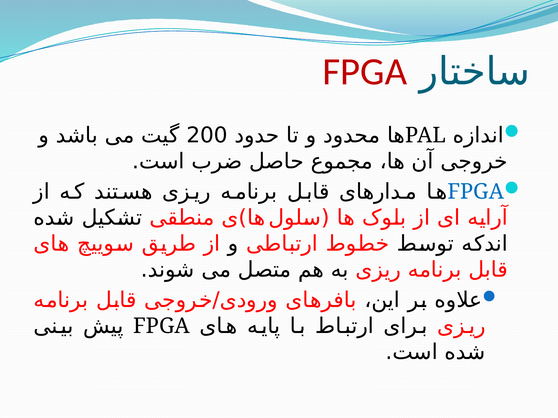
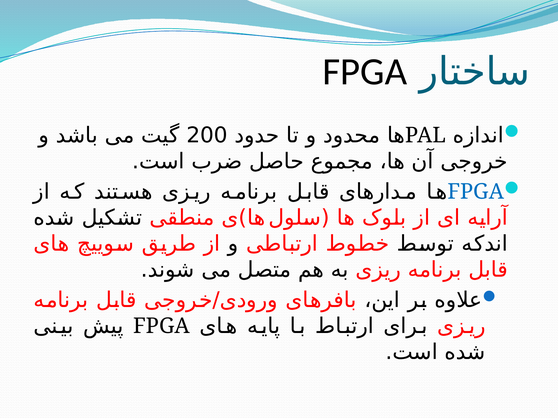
FPGA colour: red -> black (365, 72)
